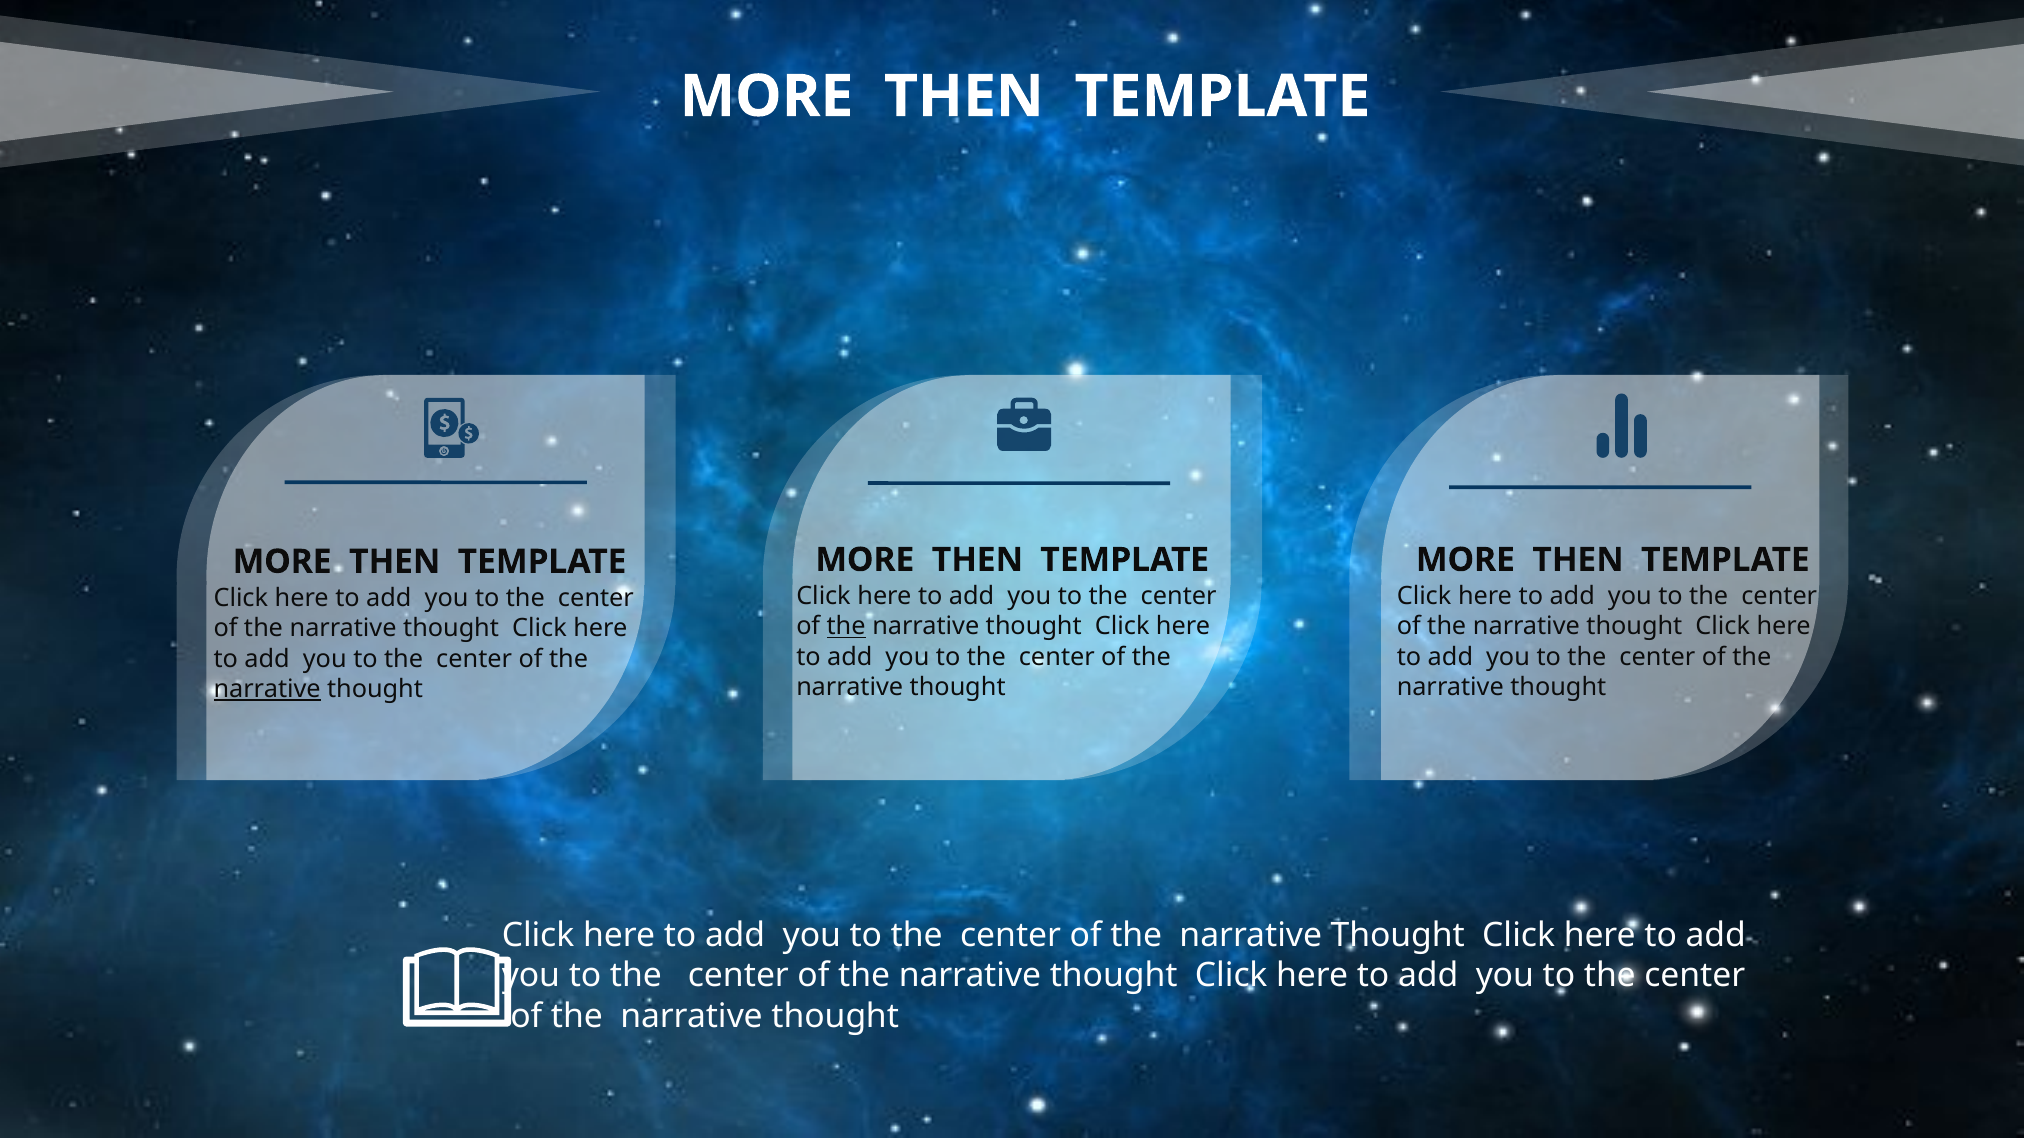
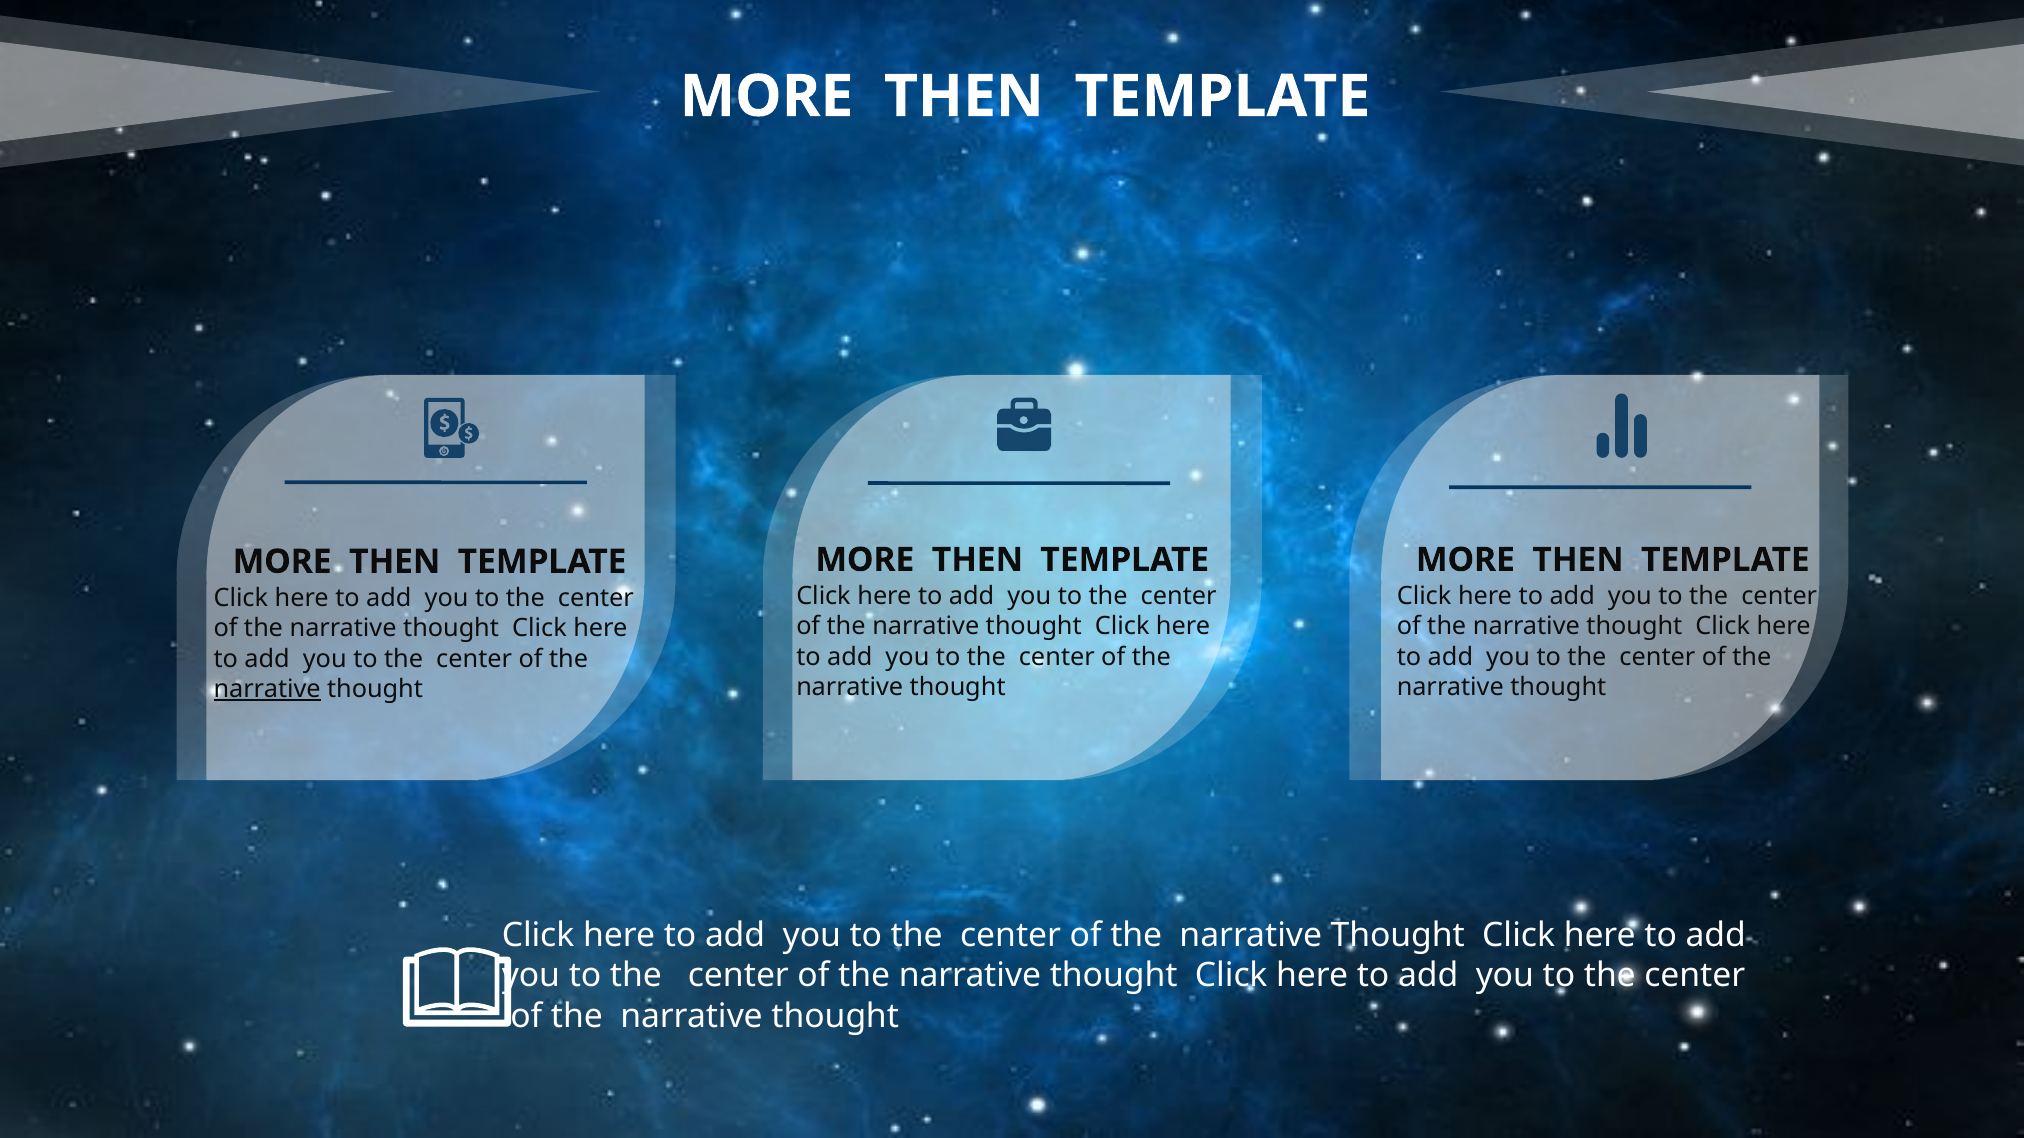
the underline: present -> none (846, 627)
